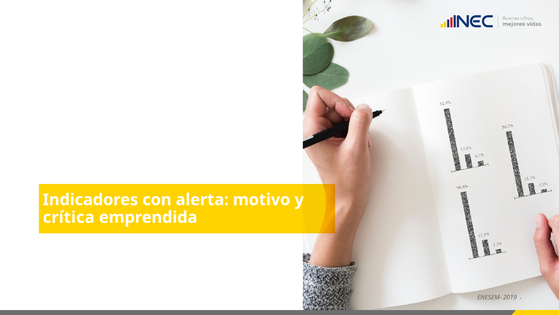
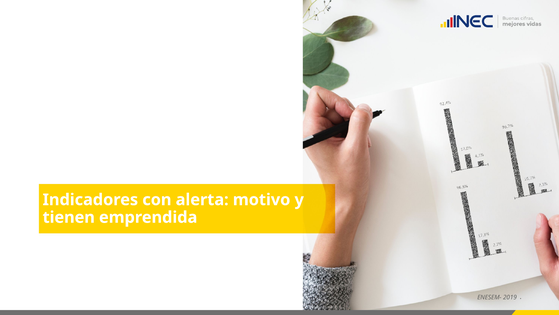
crítica: crítica -> tienen (69, 217)
